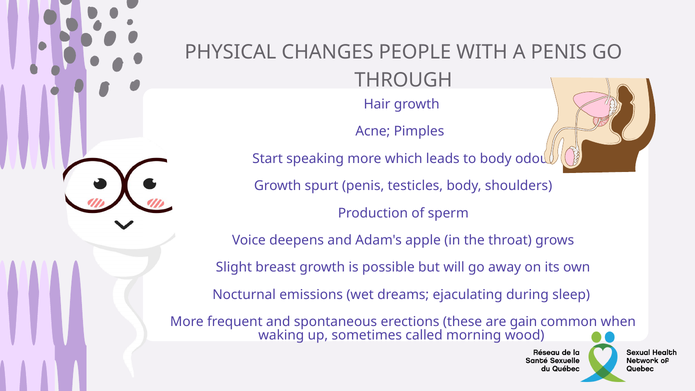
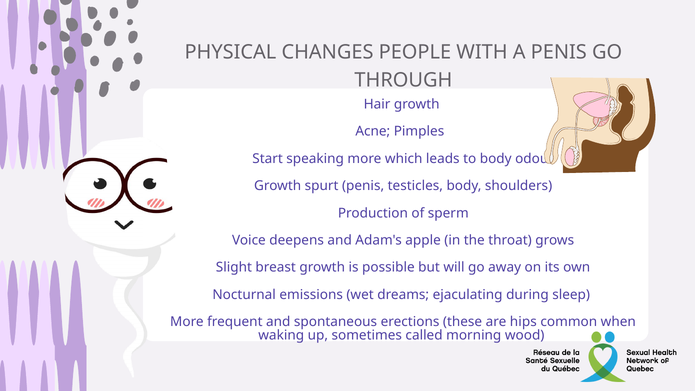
gain: gain -> hips (523, 322)
